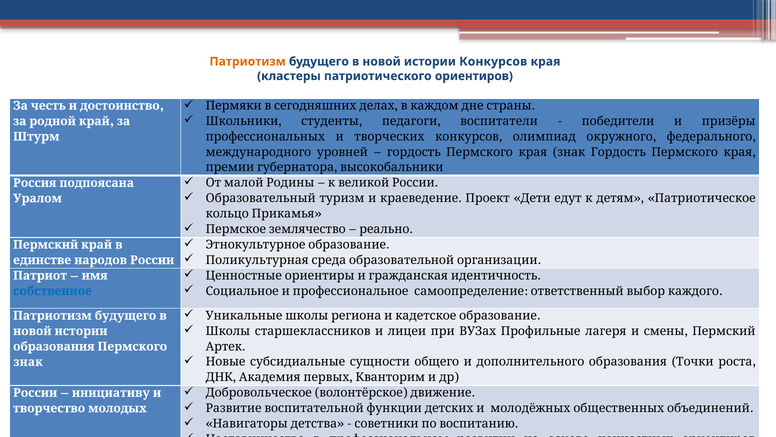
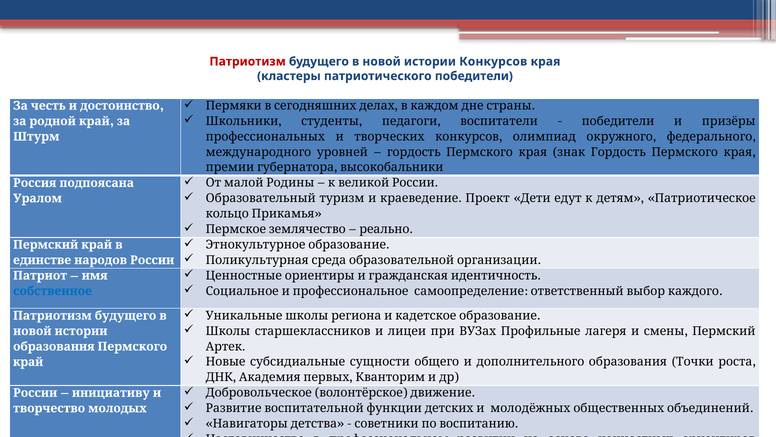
Патриотизм colour: orange -> red (248, 61)
патриотического ориентиров: ориентиров -> победители (474, 76)
знак: знак -> край (28, 362)
